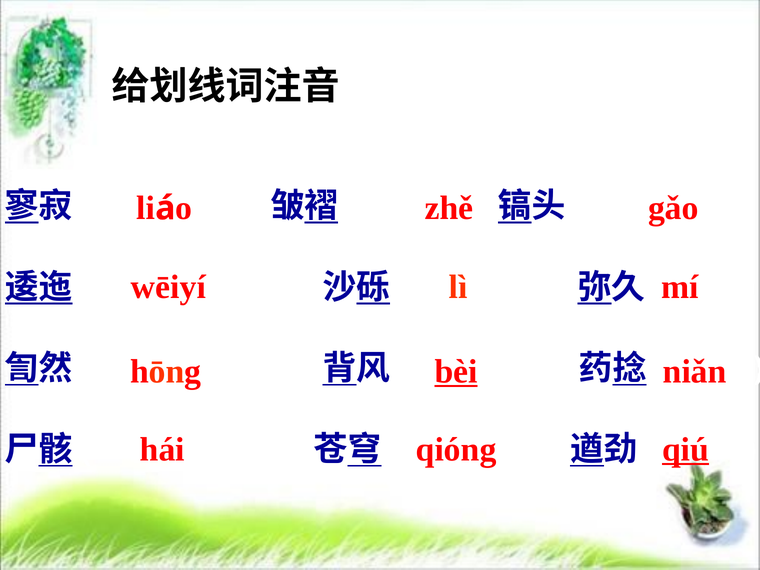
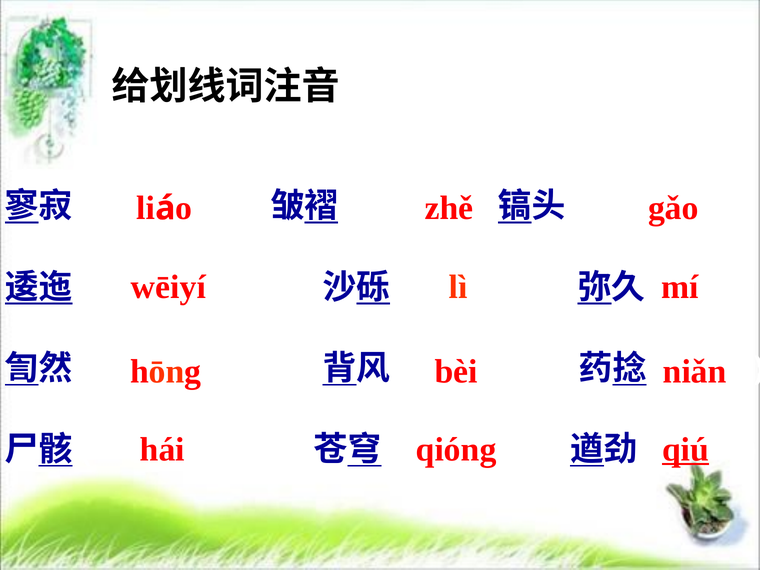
bèi underline: present -> none (456, 372)
